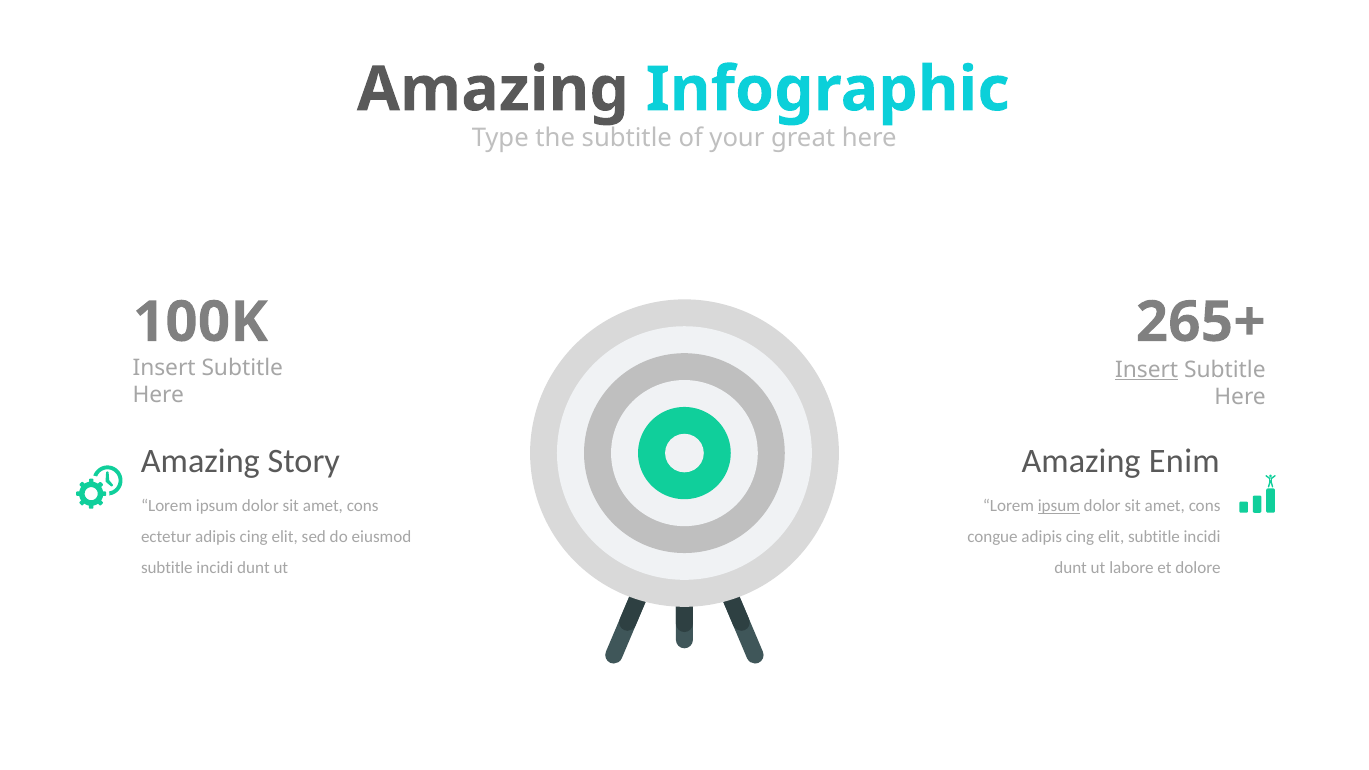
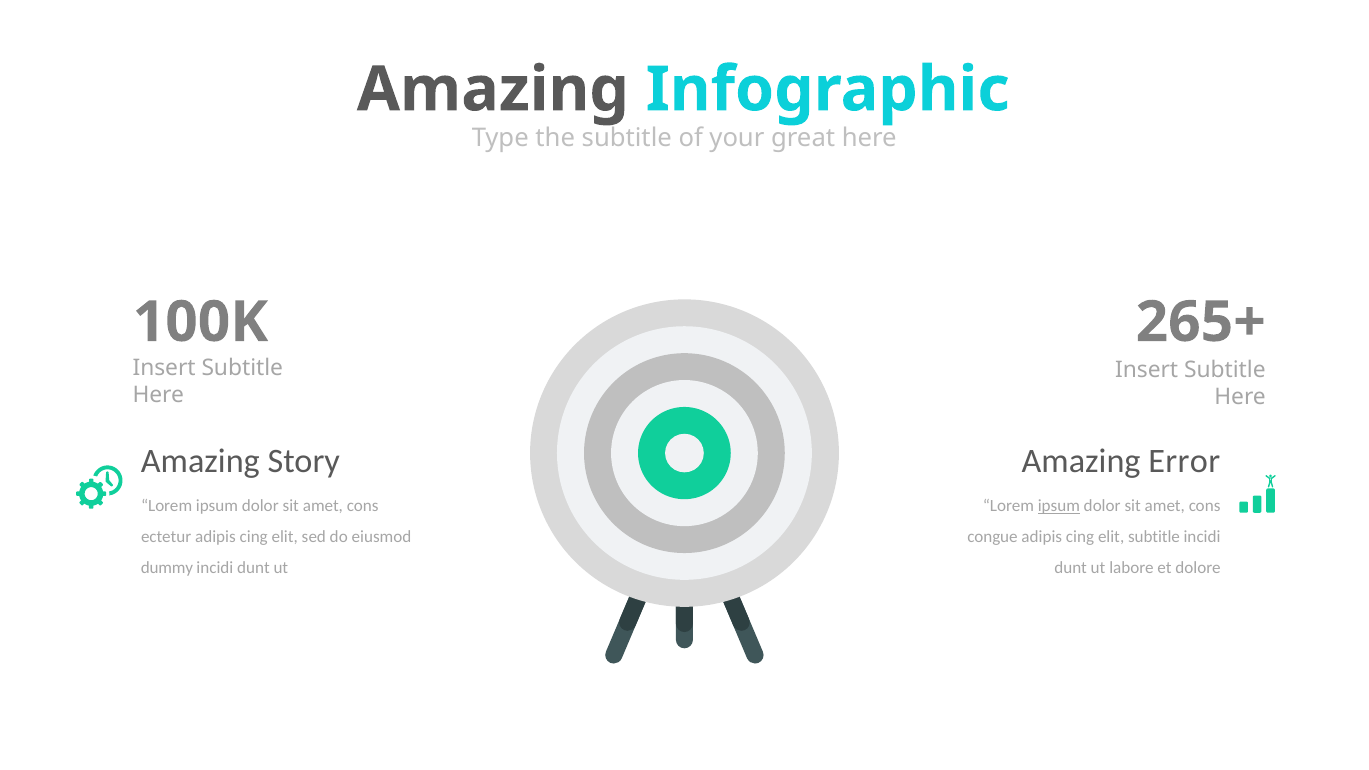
Insert underline: present -> none (1147, 370)
Enim: Enim -> Error (1184, 462)
subtitle: subtitle -> dummy (167, 568)
